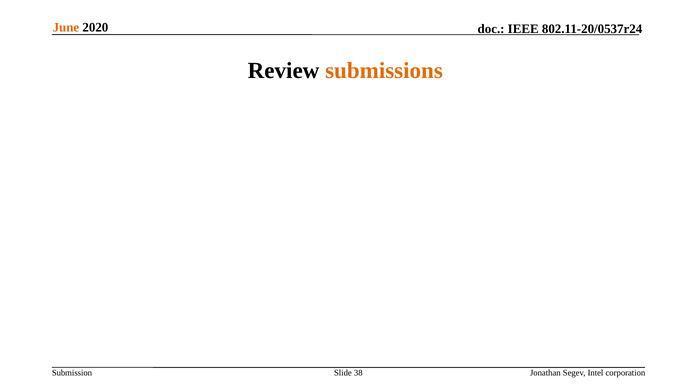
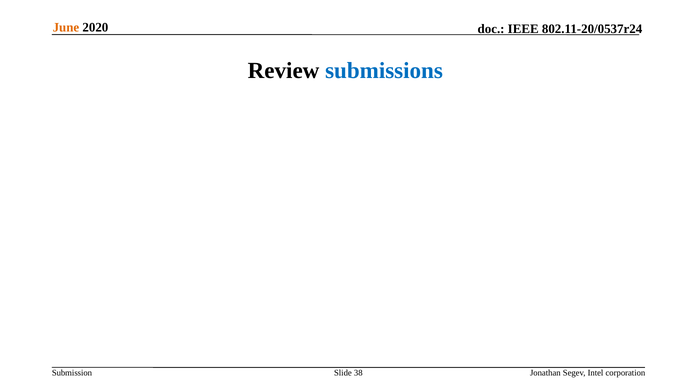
submissions colour: orange -> blue (384, 71)
